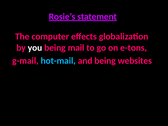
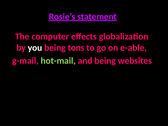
mail: mail -> tons (76, 48)
e-tons: e-tons -> e-able (134, 48)
hot-mail colour: light blue -> light green (58, 61)
